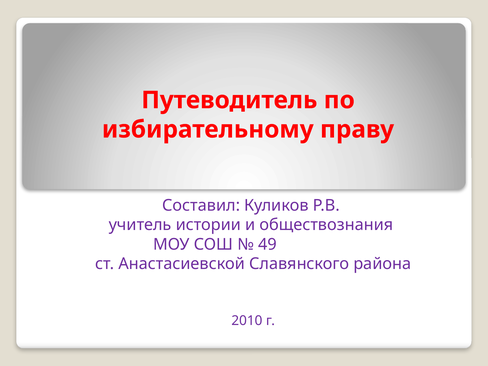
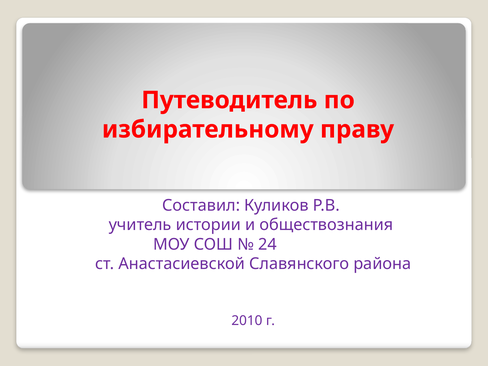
49: 49 -> 24 (267, 244)
